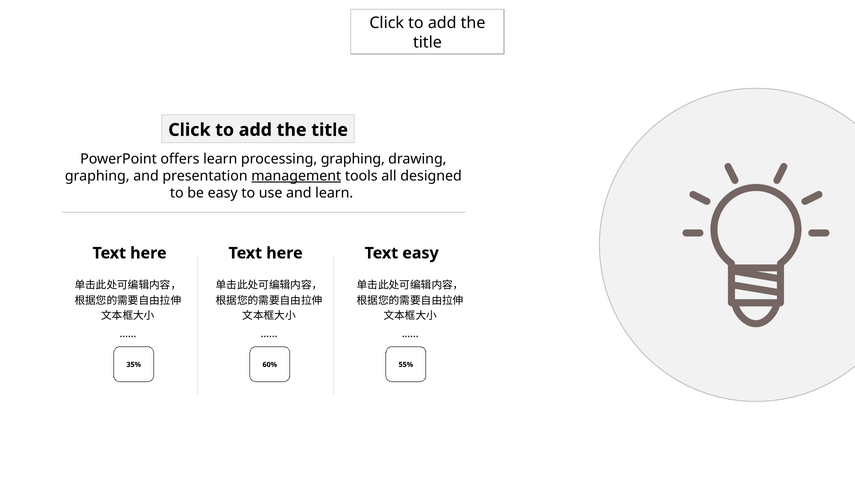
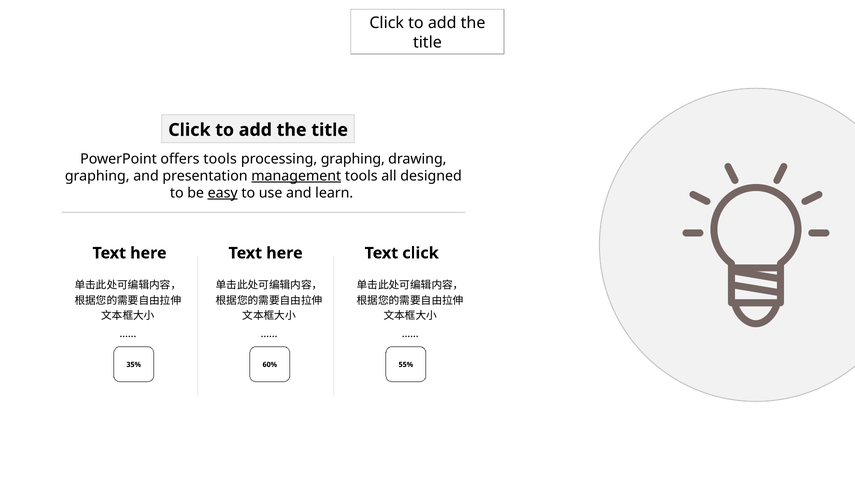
offers learn: learn -> tools (220, 159)
easy underline: none -> present (223, 193)
Text easy: easy -> click (420, 253)
